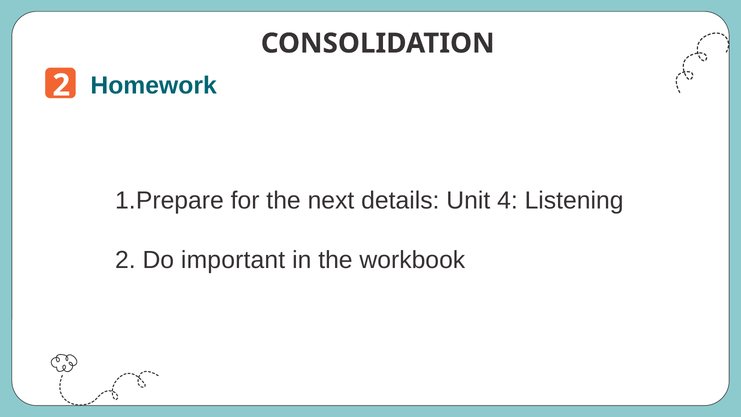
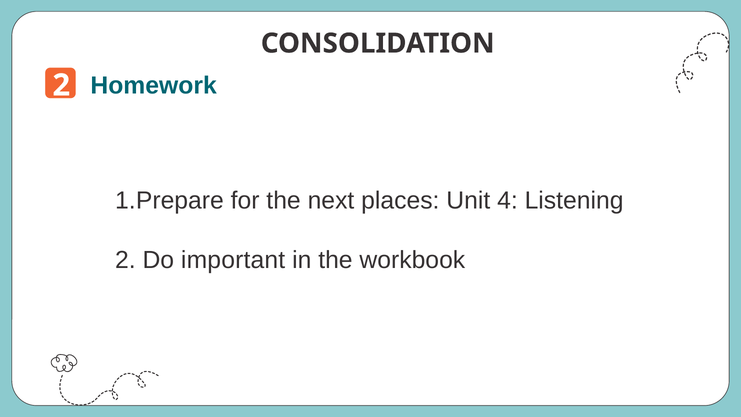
details: details -> places (400, 200)
